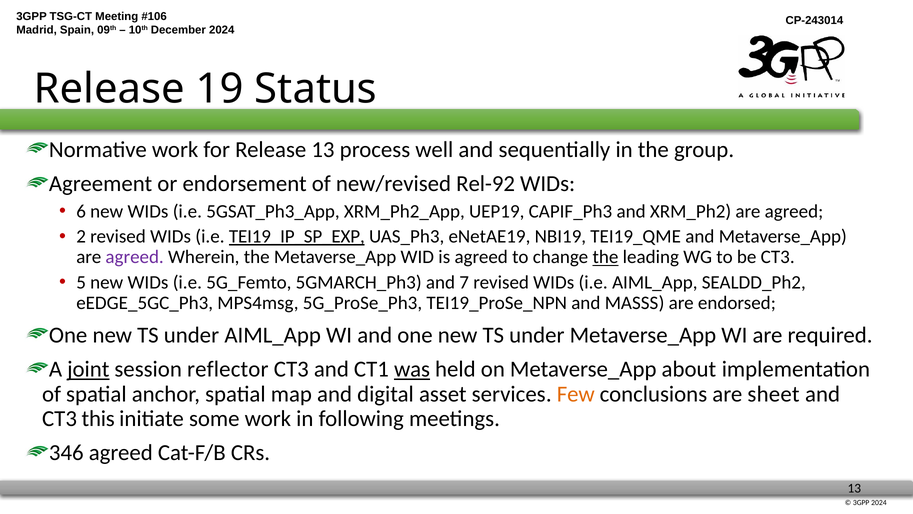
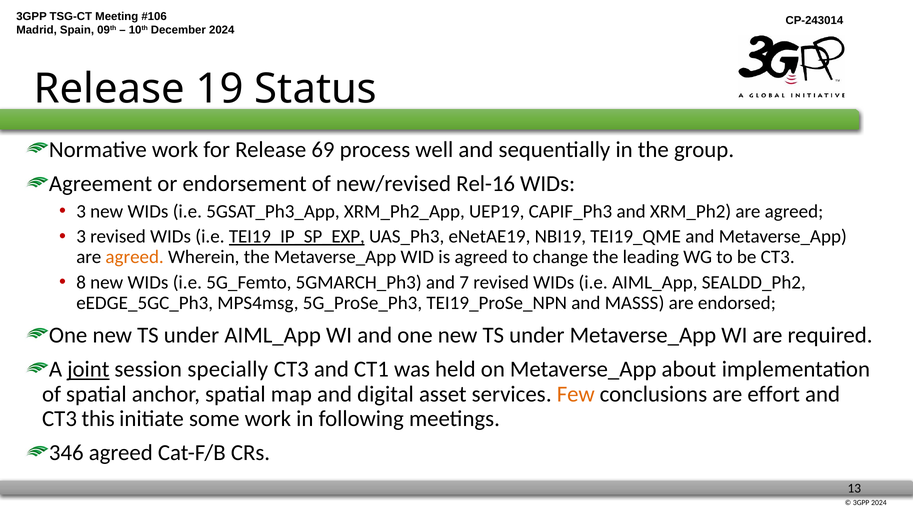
Release 13: 13 -> 69 (323, 150)
Rel-92: Rel-92 -> Rel-16 (486, 184)
6: 6 -> 3 (81, 211)
2: 2 -> 3 (81, 236)
agreed colour: purple -> orange (135, 257)
the underline: present -> none (605, 257)
5: 5 -> 8 (81, 282)
reflector: reflector -> specially (228, 369)
was underline: present -> none (412, 369)
sheet: sheet -> effort (774, 394)
